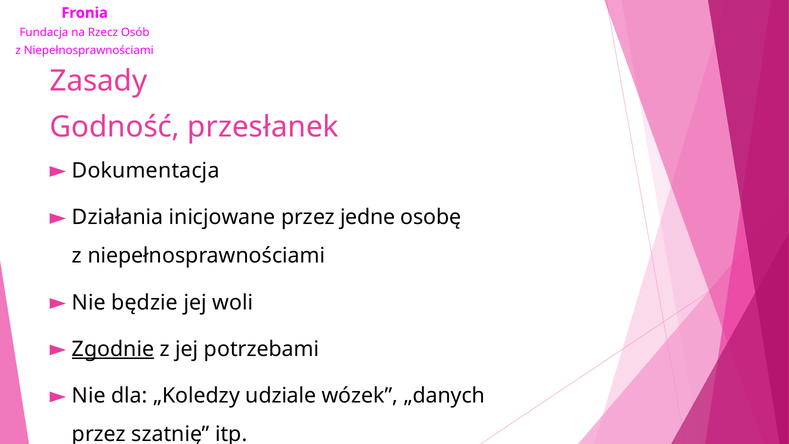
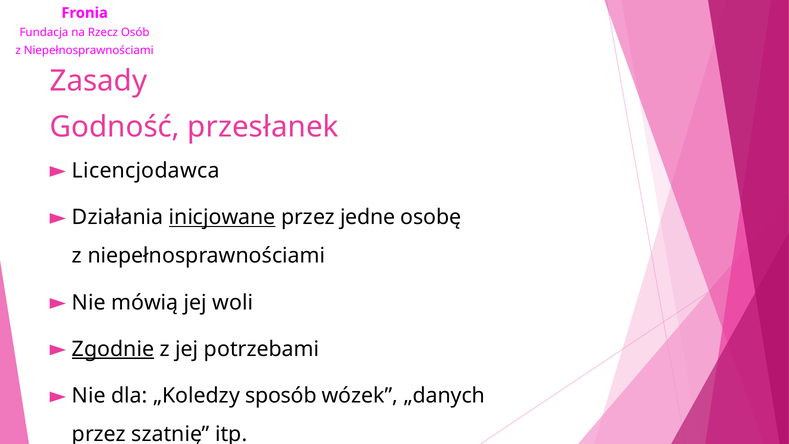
Dokumentacja: Dokumentacja -> Licencjodawca (146, 171)
inicjowane underline: none -> present (222, 217)
będzie: będzie -> mówią (145, 302)
udziale: udziale -> sposób (281, 396)
